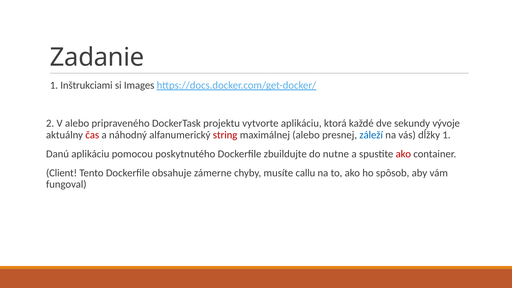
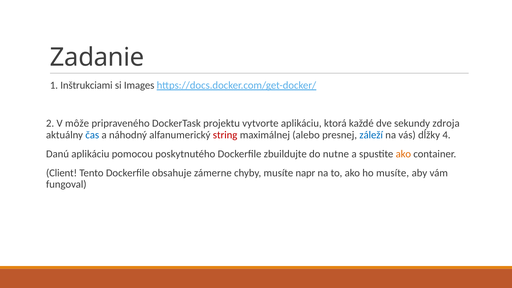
V alebo: alebo -> môže (77, 123)
vývoje: vývoje -> zdroja (446, 123)
čas colour: red -> blue (92, 135)
dĺžky 1: 1 -> 4 (447, 135)
ako colour: red -> orange (403, 154)
callu: callu -> napr (305, 173)
ho spôsob: spôsob -> musíte (393, 173)
